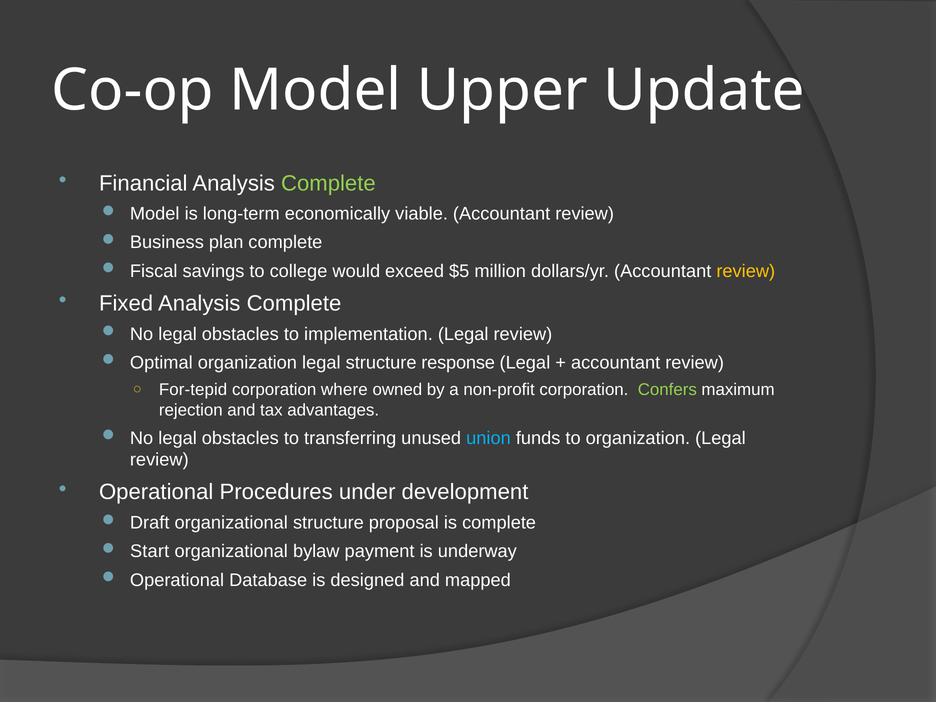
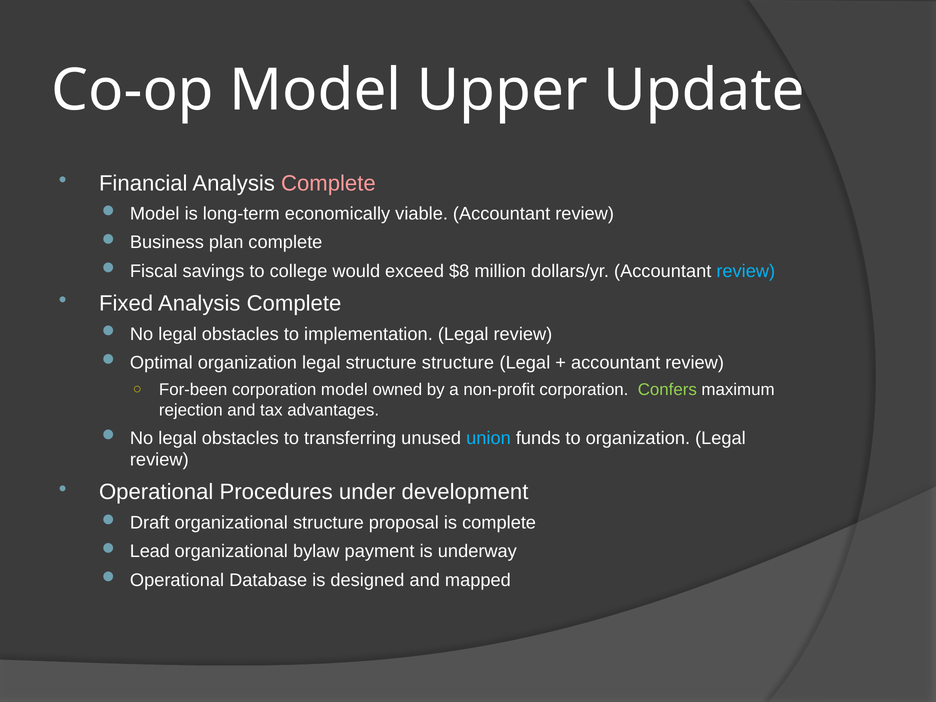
Complete colour: light green -> pink (328, 183)
$5: $5 -> $8 (459, 271)
review colour: yellow -> light blue (746, 271)
structure response: response -> structure (458, 363)
For-tepid: For-tepid -> For-been (193, 390)
corporation where: where -> model (344, 390)
Start: Start -> Lead (150, 551)
